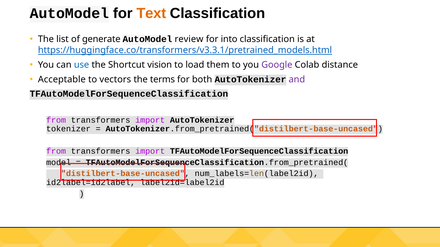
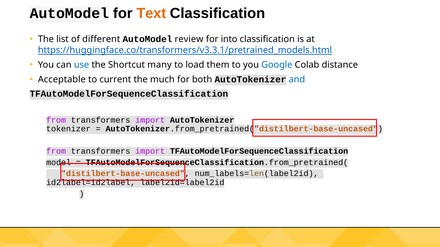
generate: generate -> different (101, 39)
vision: vision -> many (160, 65)
Google colour: purple -> blue (277, 65)
vectors: vectors -> current (115, 80)
terms: terms -> much (162, 80)
and colour: purple -> blue (297, 80)
